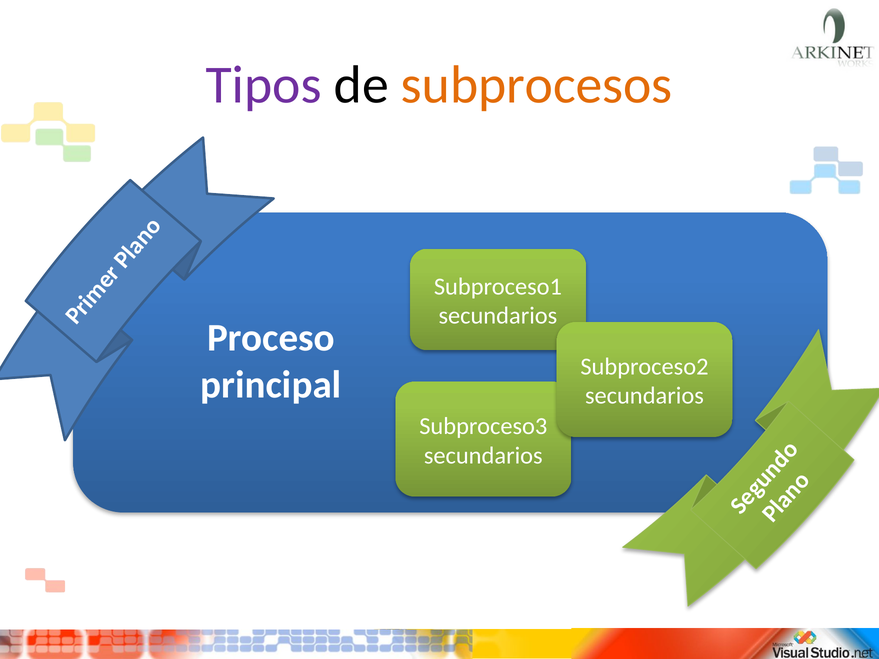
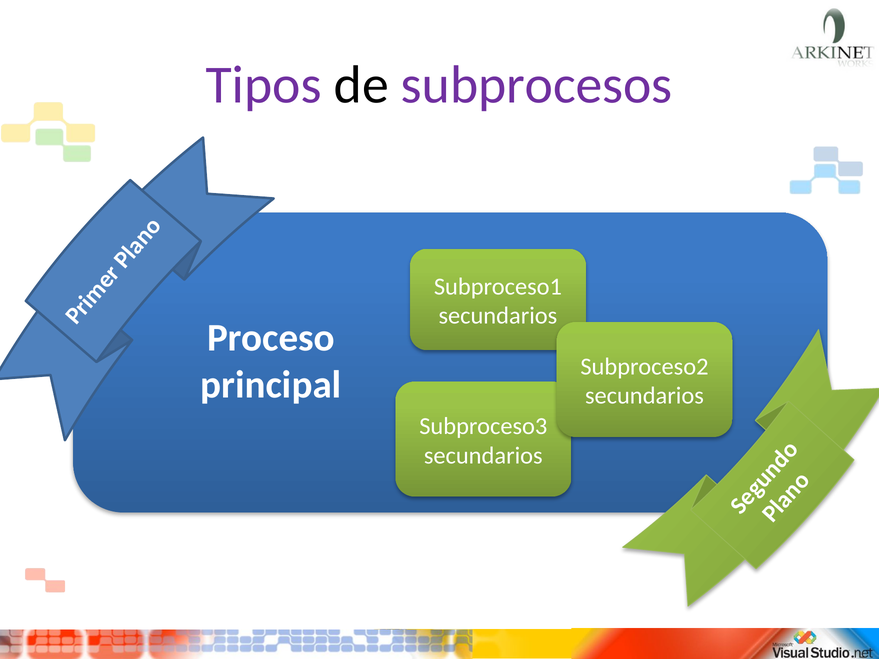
subprocesos colour: orange -> purple (537, 85)
